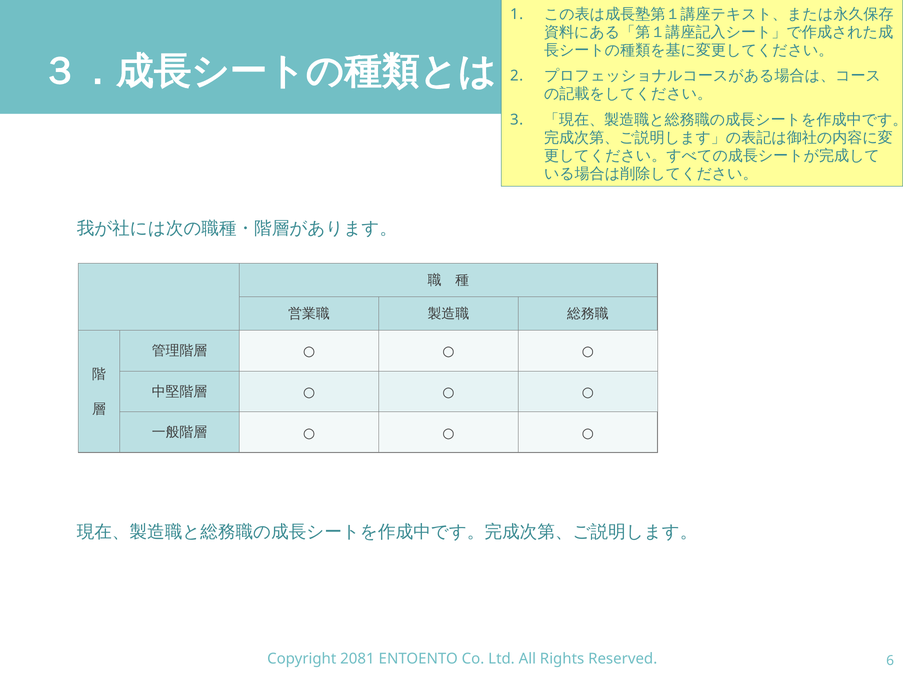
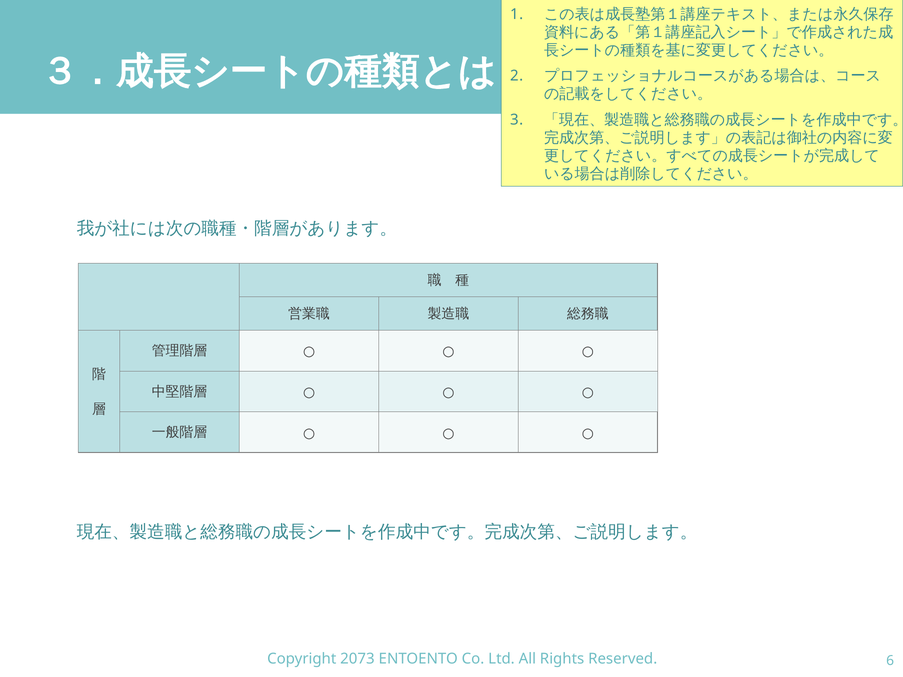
2081: 2081 -> 2073 (357, 659)
